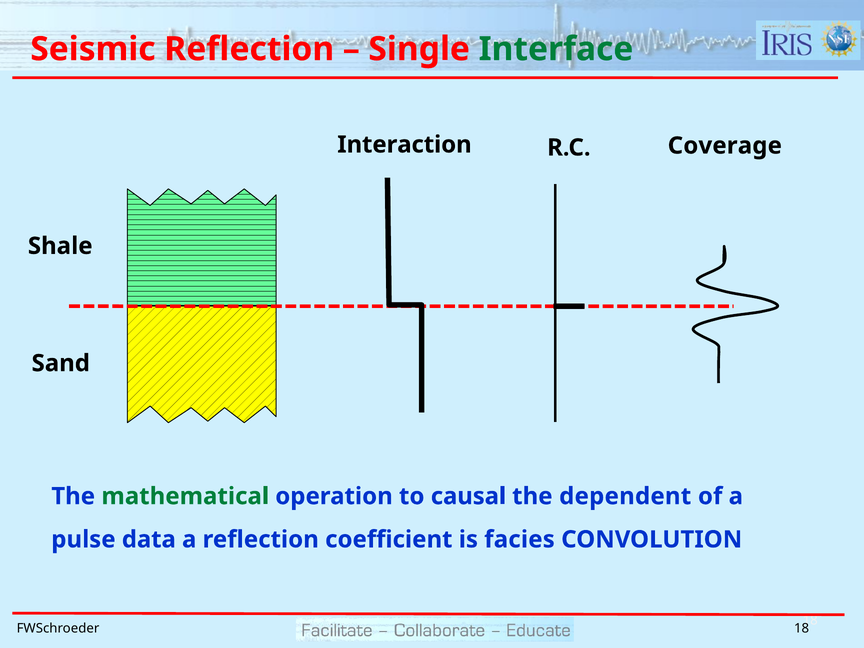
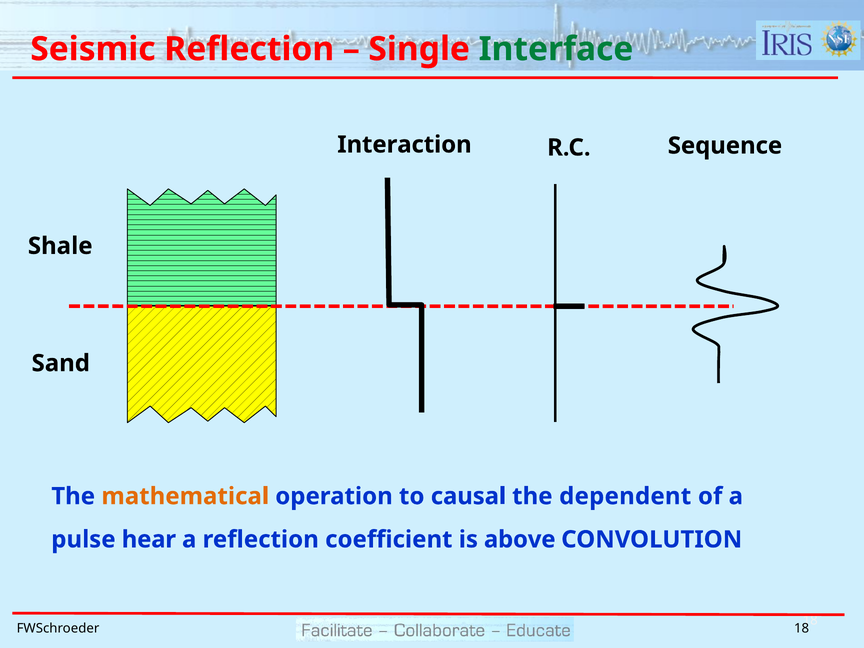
Coverage: Coverage -> Sequence (725, 146)
mathematical colour: green -> orange (185, 496)
data: data -> hear (149, 539)
facies: facies -> above (520, 539)
